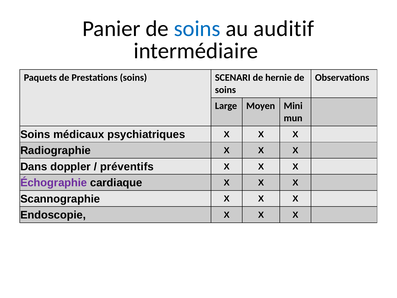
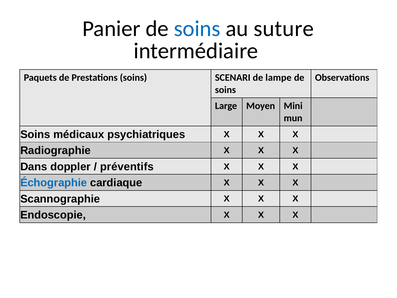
auditif: auditif -> suture (284, 29)
hernie: hernie -> lampe (278, 78)
Échographie colour: purple -> blue (54, 183)
